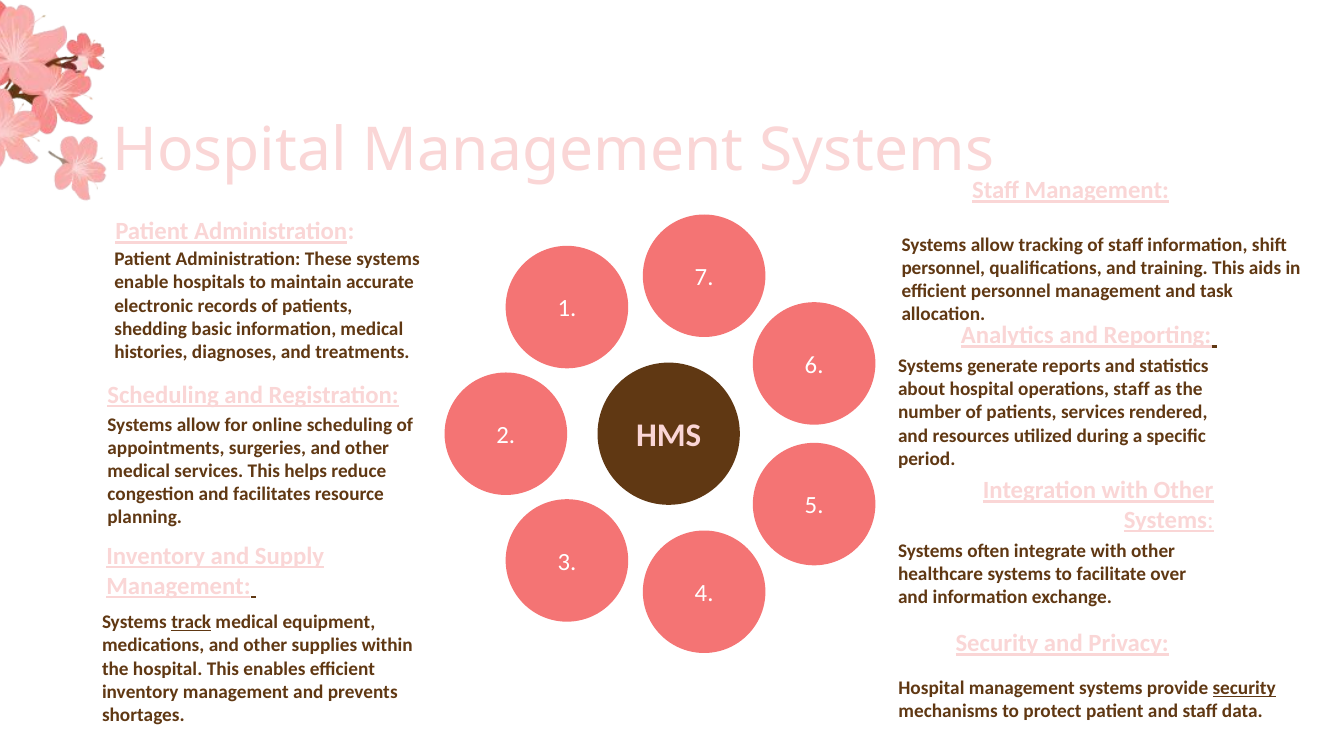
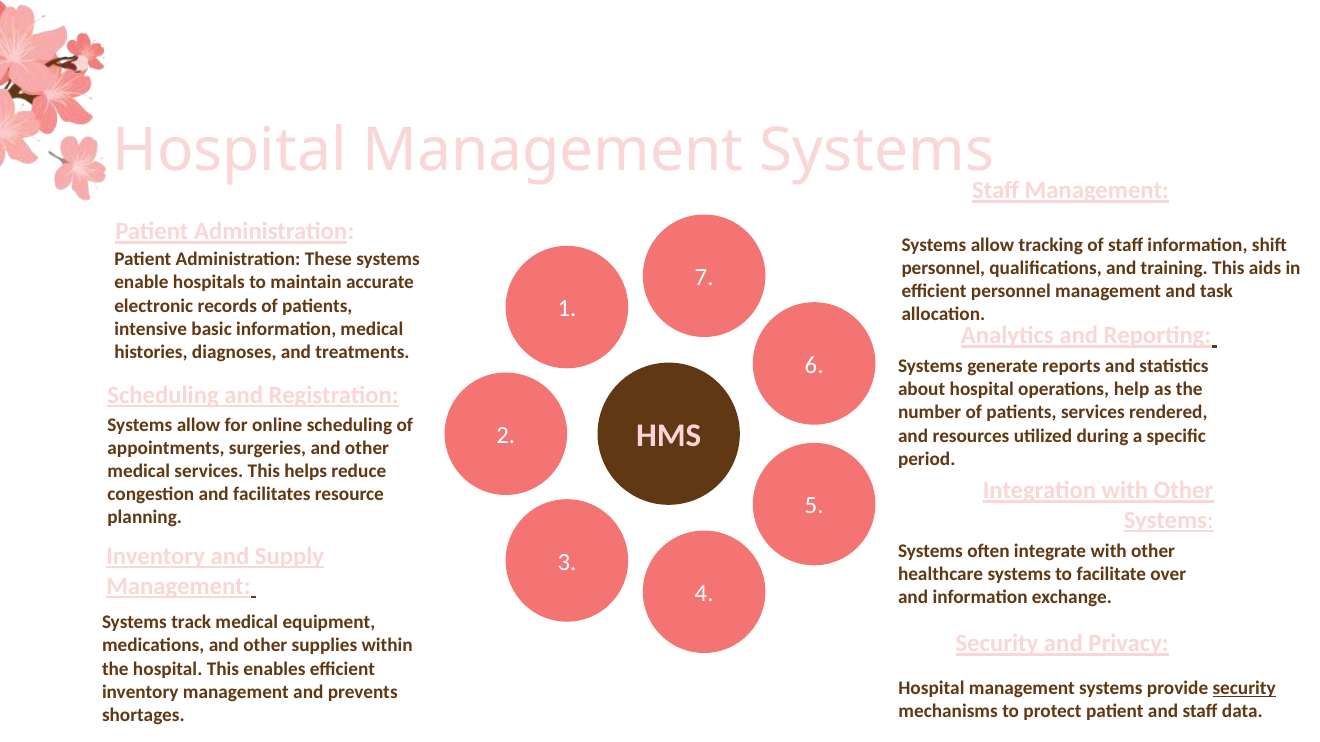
shedding: shedding -> intensive (151, 329)
operations staff: staff -> help (1132, 390)
track underline: present -> none (191, 623)
